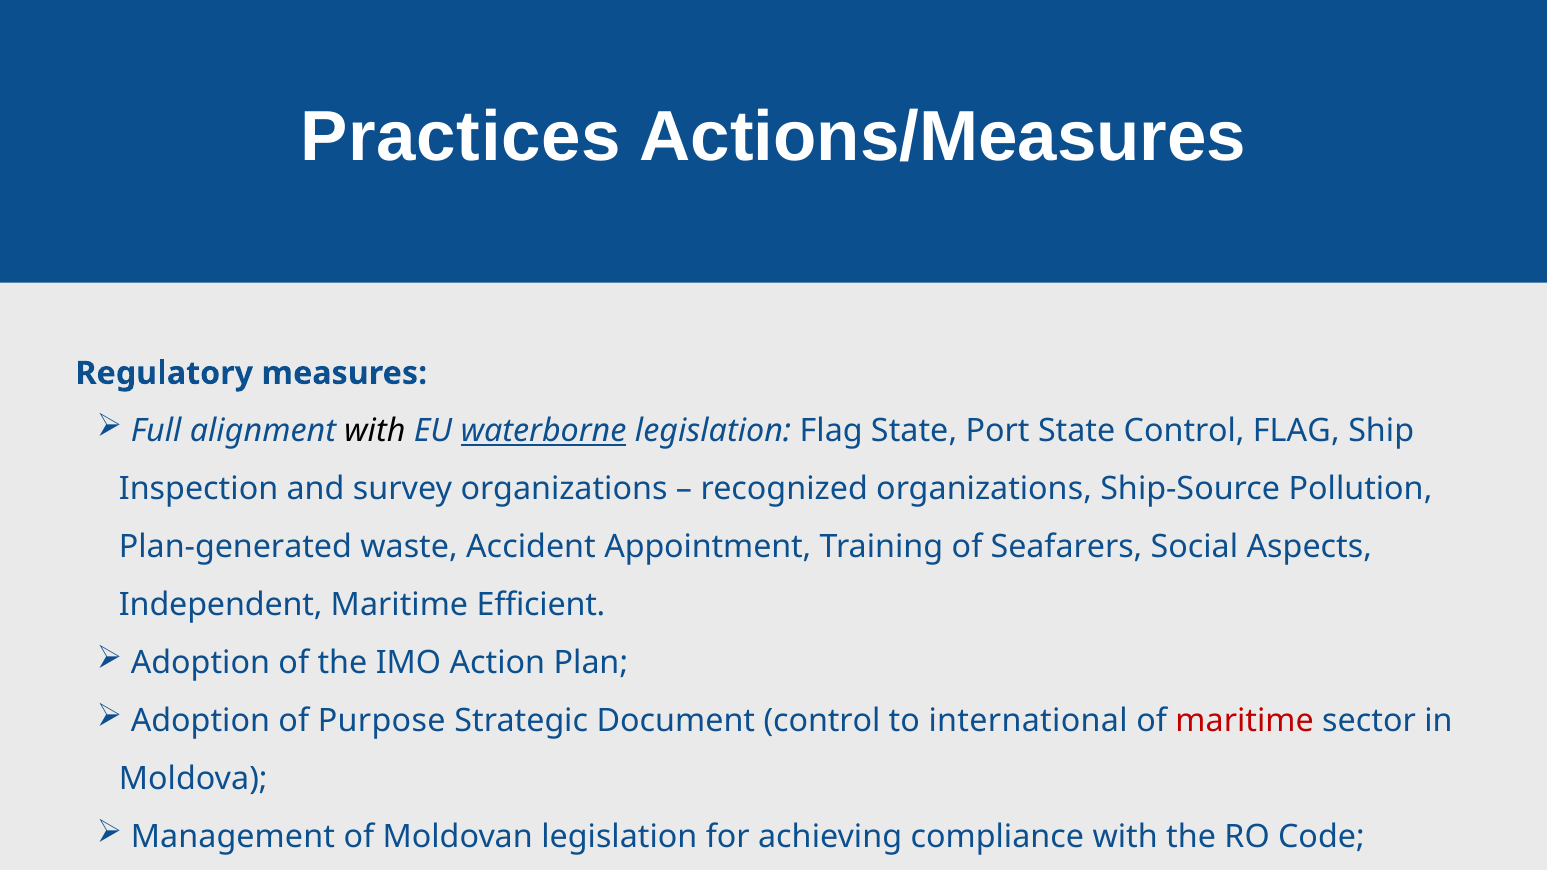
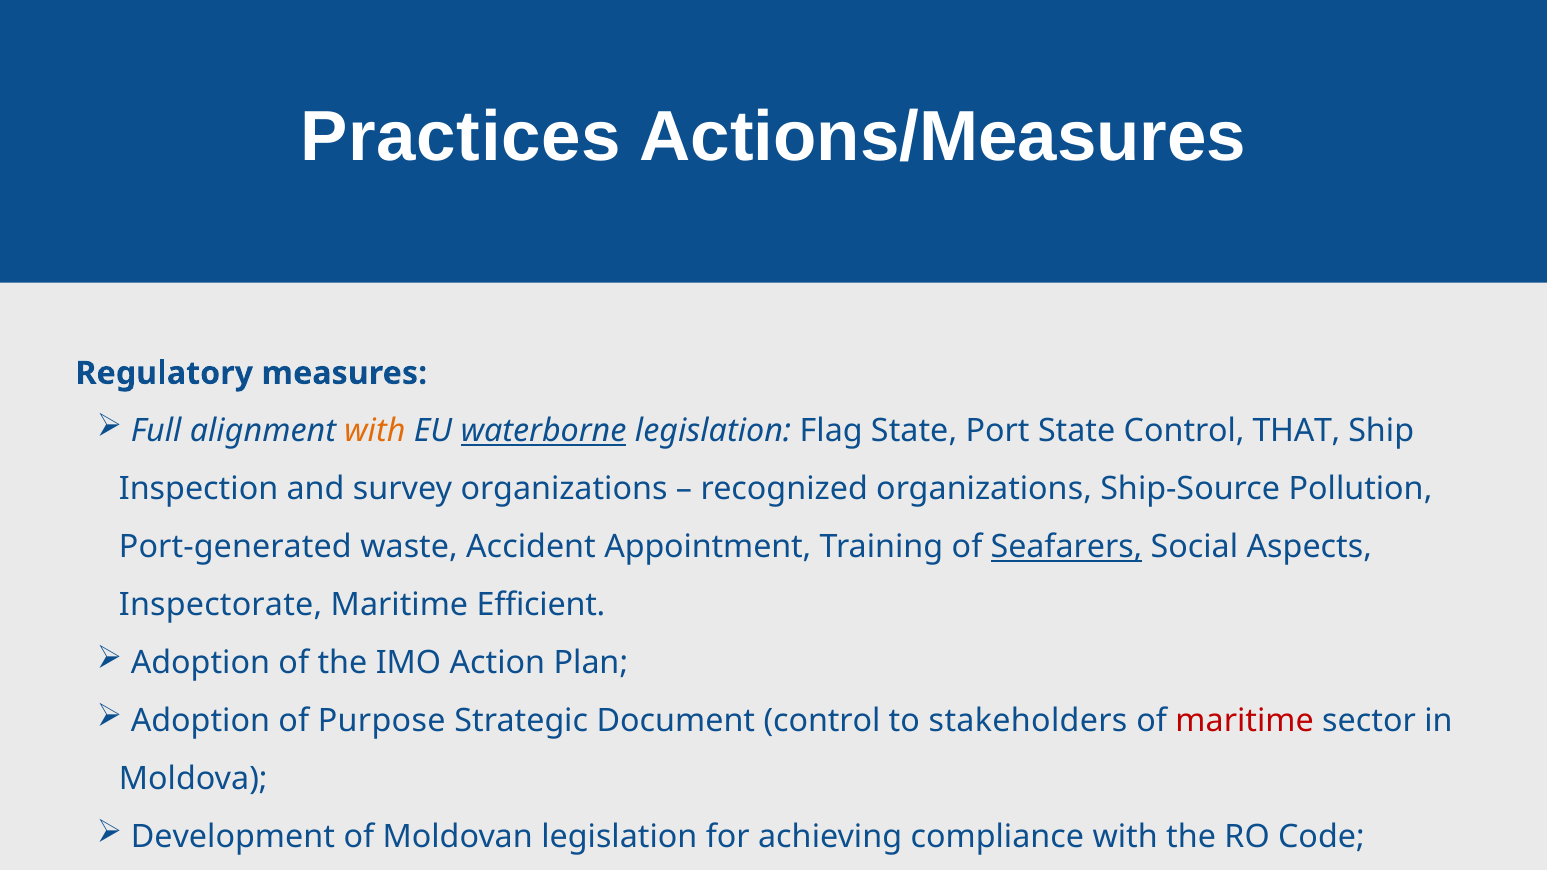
with colour: black -> orange (375, 431)
Control FLAG: FLAG -> THAT (1296, 431)
Plan-generated: Plan-generated -> Port-generated (235, 547)
Seafarers underline: none -> present (1066, 547)
Independent: Independent -> Inspectorate (221, 605)
international: international -> stakeholders (1028, 721)
Management: Management -> Development (233, 837)
